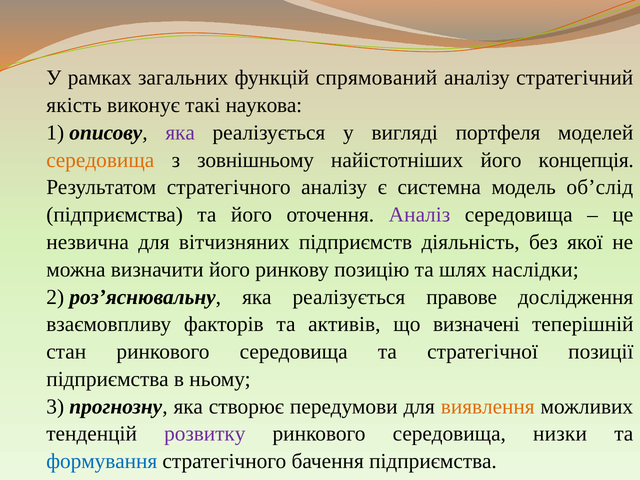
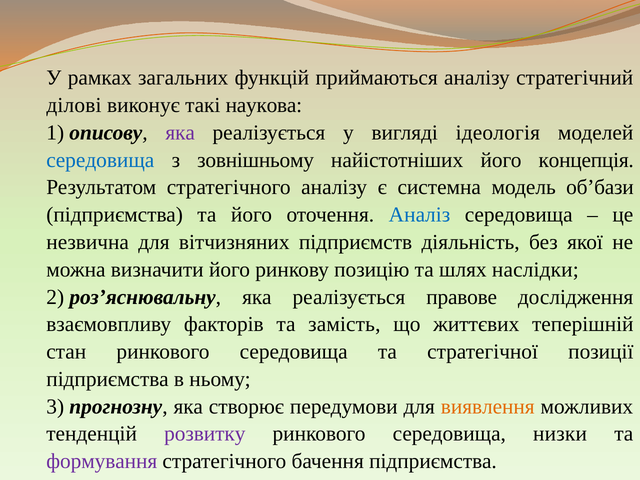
спрямований: спрямований -> приймаються (377, 78)
якість: якість -> ділові (74, 105)
портфеля: портфеля -> ідеологія (498, 133)
середовища colour: orange -> blue (100, 160)
об’слід: об’слід -> об’бази (600, 187)
Аналіз colour: purple -> blue (419, 215)
активів: активів -> замість (344, 324)
визначені: визначені -> життєвих (476, 324)
формування colour: blue -> purple (102, 461)
